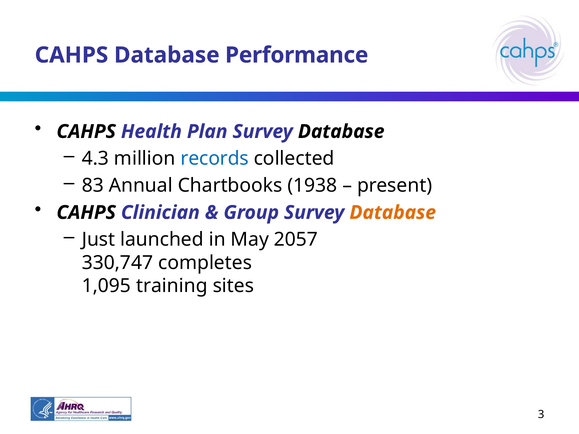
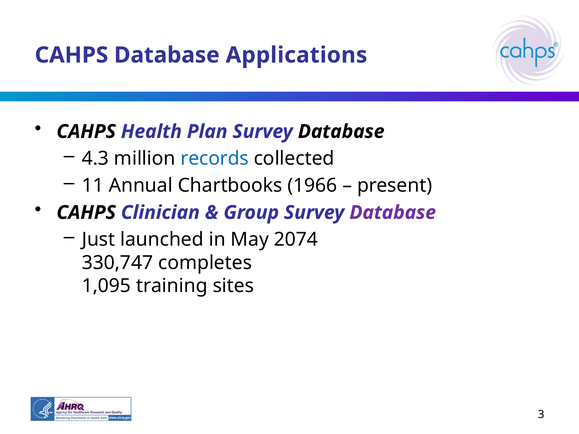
Performance: Performance -> Applications (296, 55)
83: 83 -> 11 (93, 186)
1938: 1938 -> 1966 (312, 186)
Database colour: orange -> purple (393, 213)
2057: 2057 -> 2074 (296, 240)
